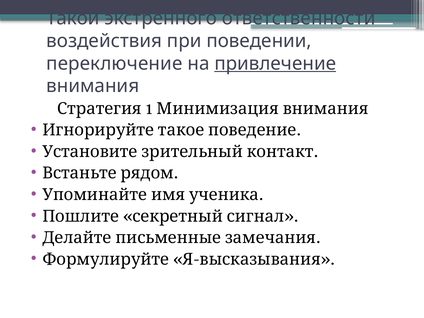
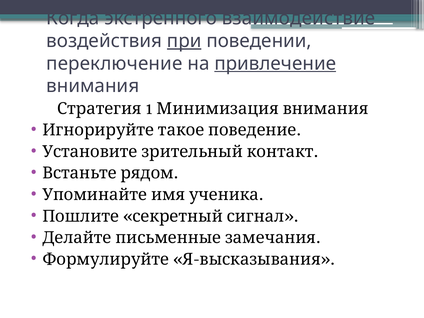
Такой: Такой -> Когда (73, 18)
ответственности: ответственности -> взаимодействие (299, 18)
при underline: none -> present (184, 41)
